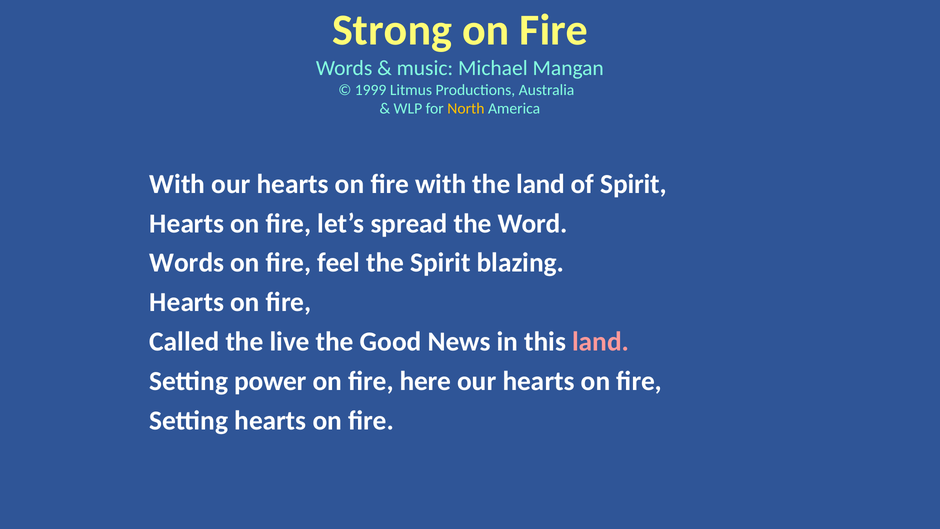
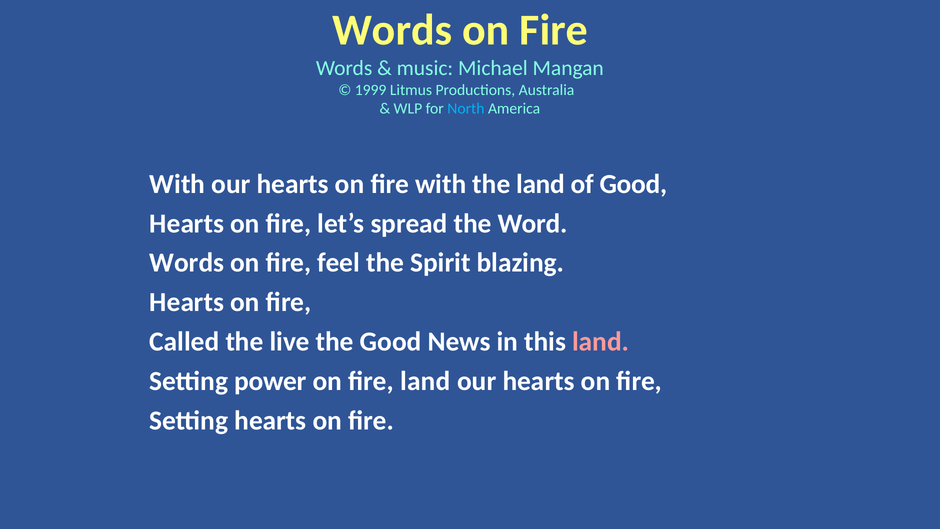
Strong: Strong -> Words (392, 30)
North colour: yellow -> light blue (466, 109)
of Spirit: Spirit -> Good (634, 184)
fire here: here -> land (425, 381)
